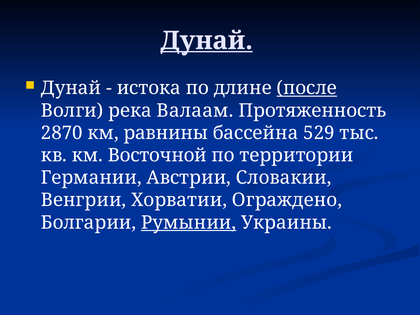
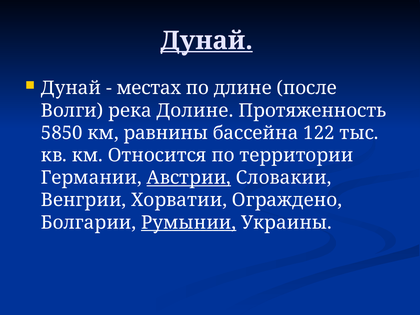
истока: истока -> местах (149, 88)
после underline: present -> none (307, 88)
Валаам: Валаам -> Долине (195, 111)
2870: 2870 -> 5850 (62, 133)
529: 529 -> 122 (319, 133)
Восточной: Восточной -> Относится (157, 155)
Австрии underline: none -> present (189, 178)
